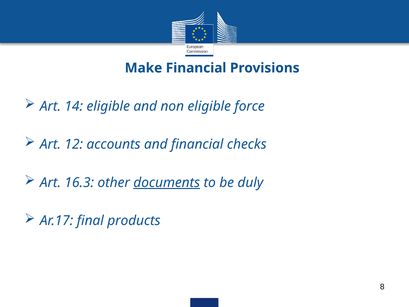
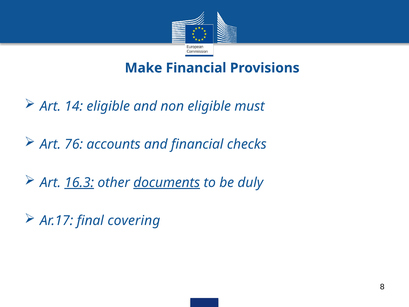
force: force -> must (250, 106)
12: 12 -> 76 (74, 144)
16.3 underline: none -> present (79, 182)
products: products -> covering (134, 221)
